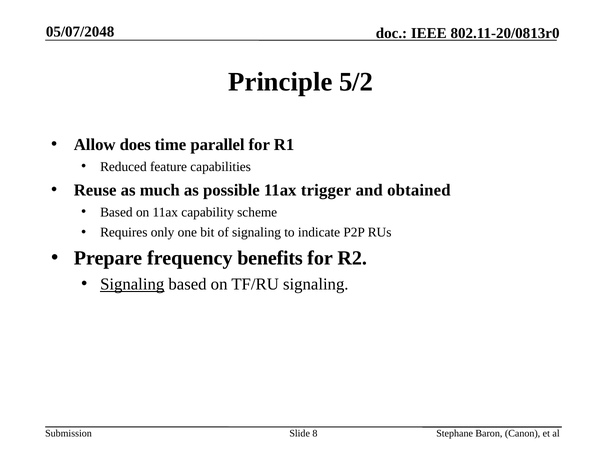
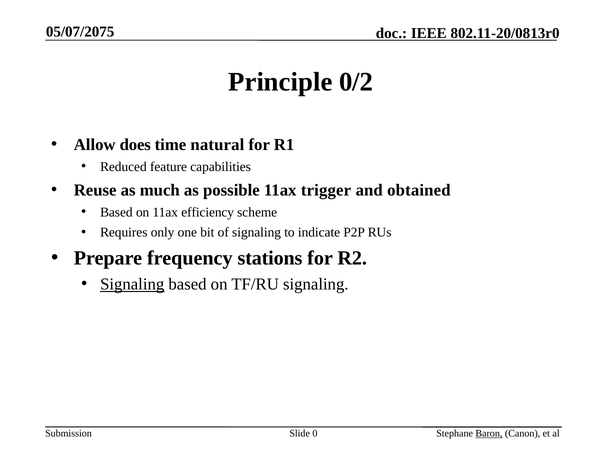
05/07/2048: 05/07/2048 -> 05/07/2075 (80, 32)
5/2: 5/2 -> 0/2 (356, 82)
parallel: parallel -> natural (217, 145)
capability: capability -> efficiency (208, 212)
benefits: benefits -> stations (270, 258)
8: 8 -> 0 (315, 433)
Baron underline: none -> present (489, 433)
